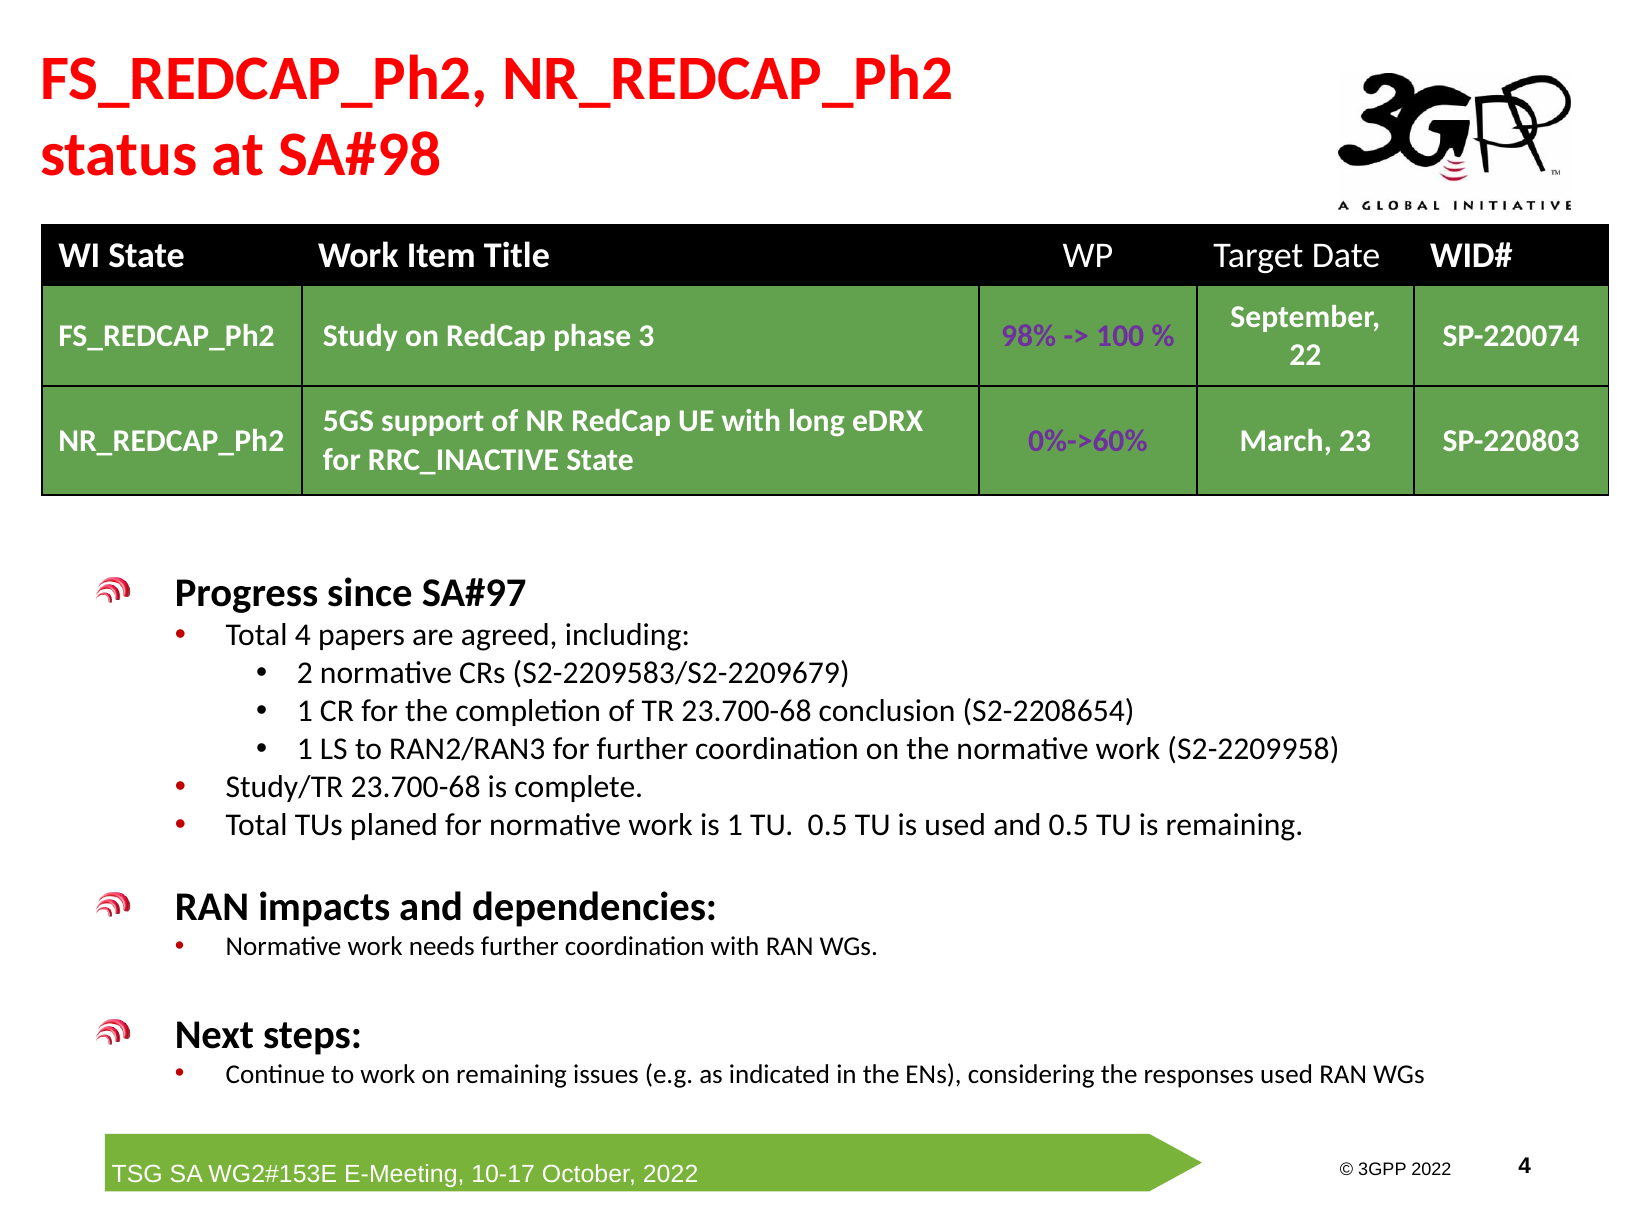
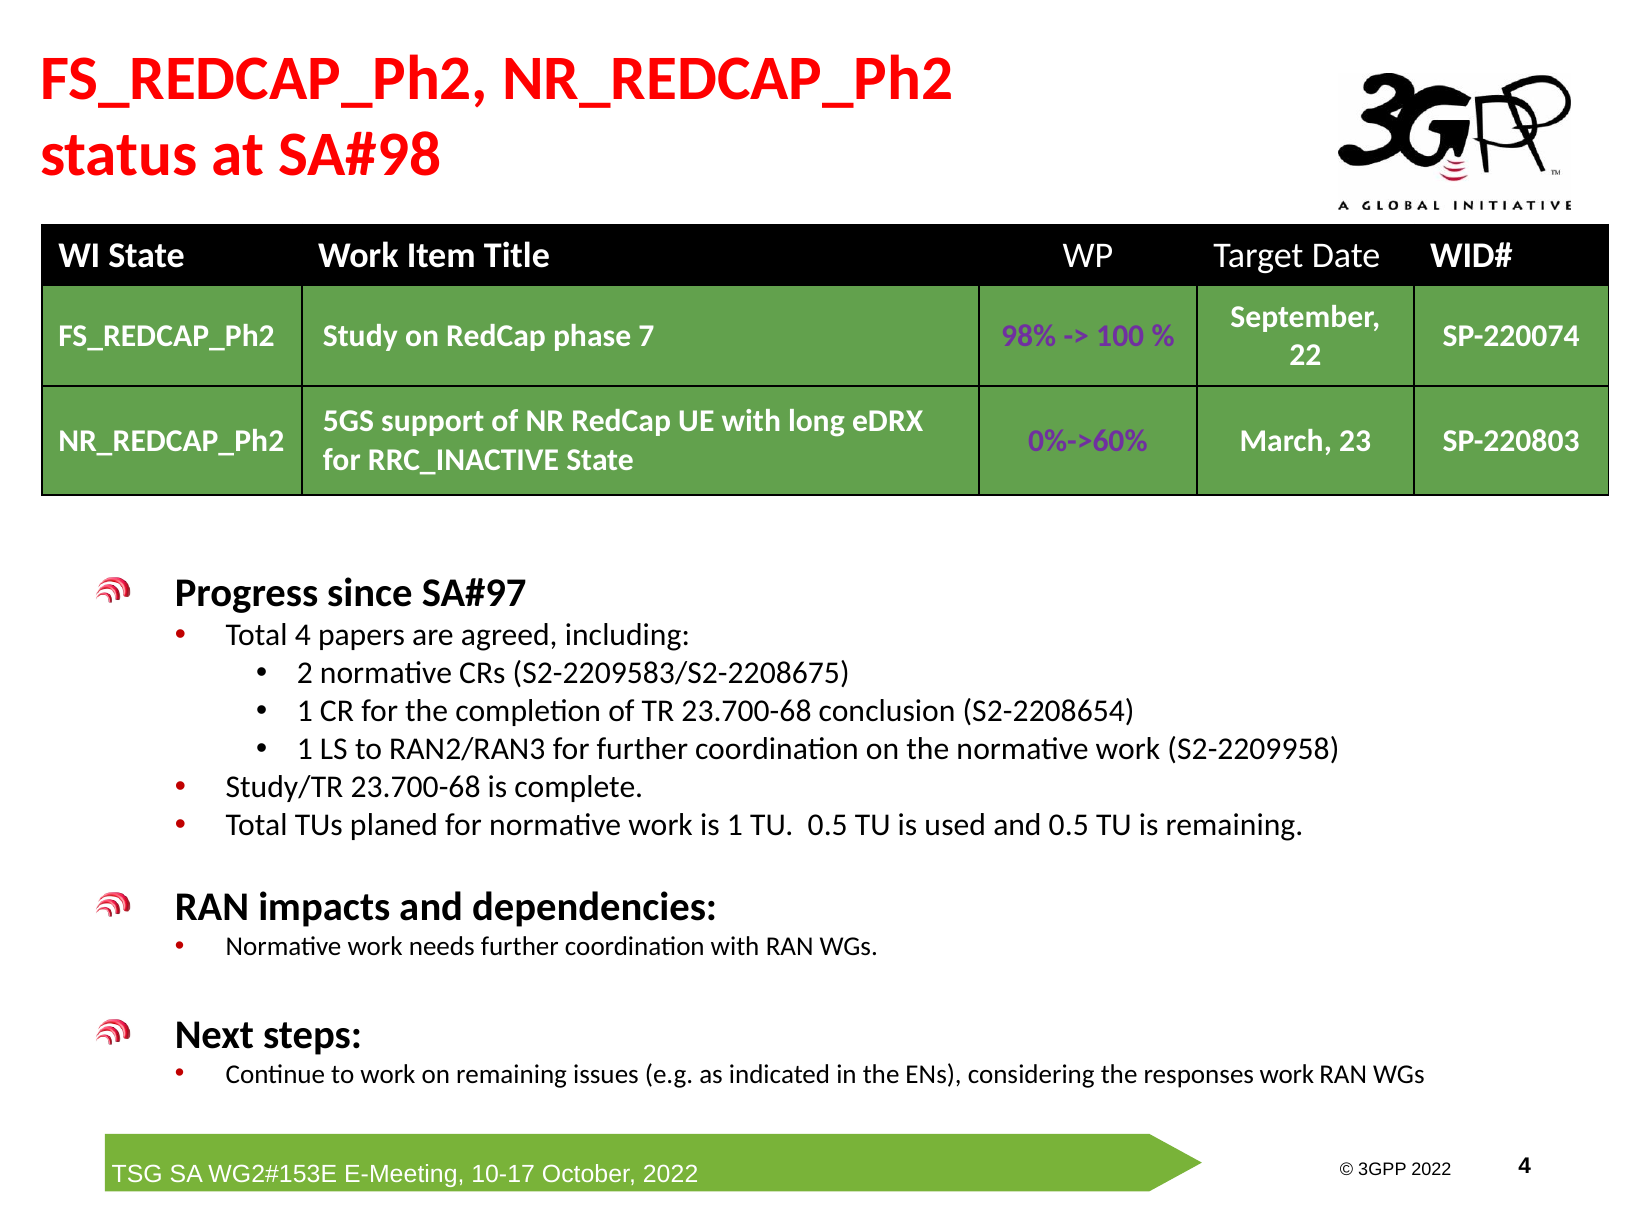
3: 3 -> 7 (646, 336)
S2-2209583/S2-2209679: S2-2209583/S2-2209679 -> S2-2209583/S2-2208675 (681, 673)
responses used: used -> work (1287, 1074)
